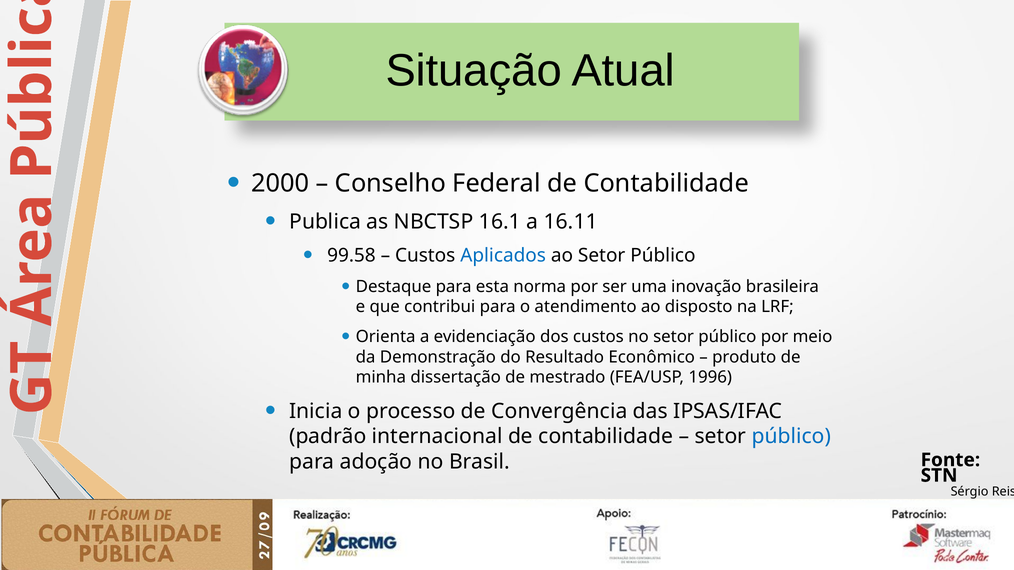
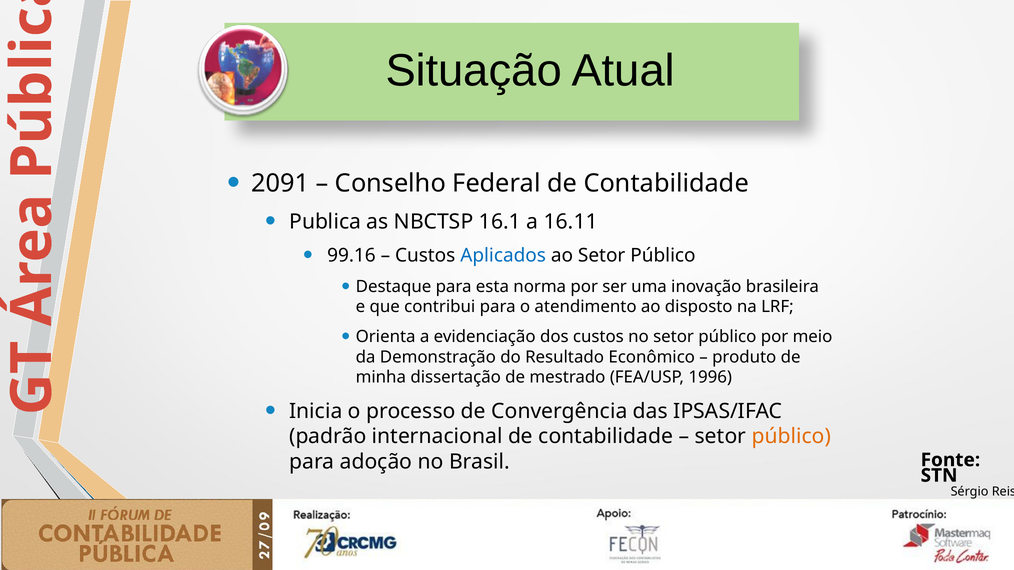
2000: 2000 -> 2091 (280, 184)
99.58: 99.58 -> 99.16 (351, 256)
público colour: blue -> orange (791, 437)
